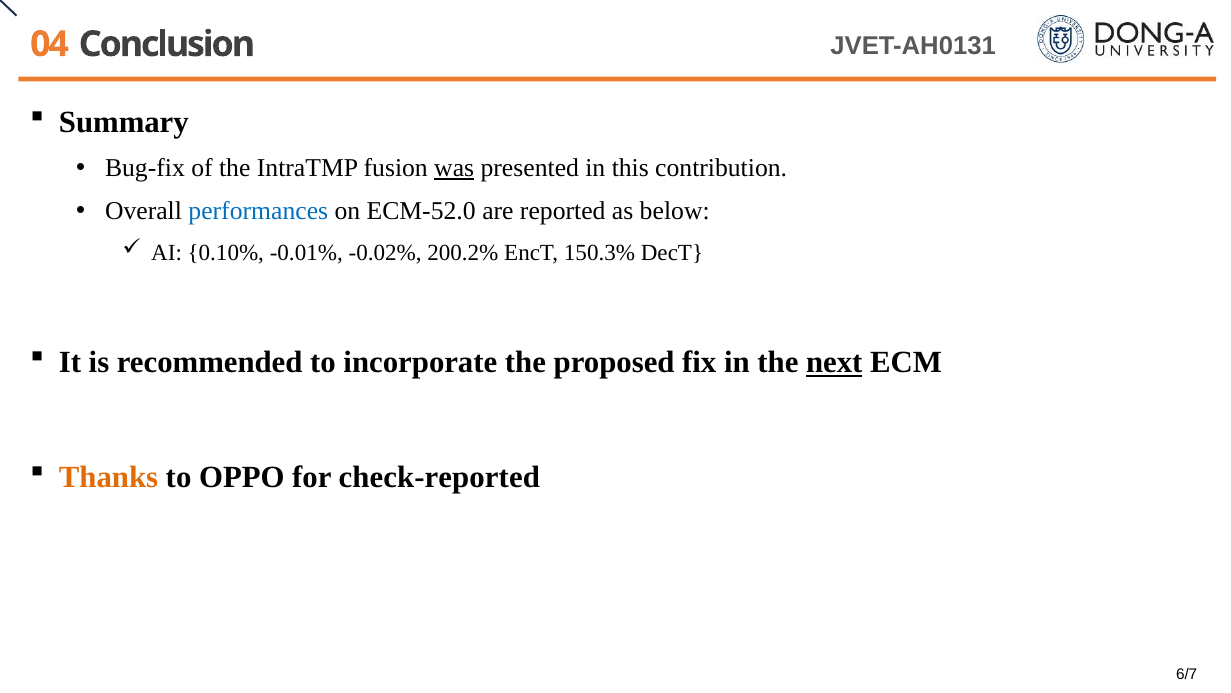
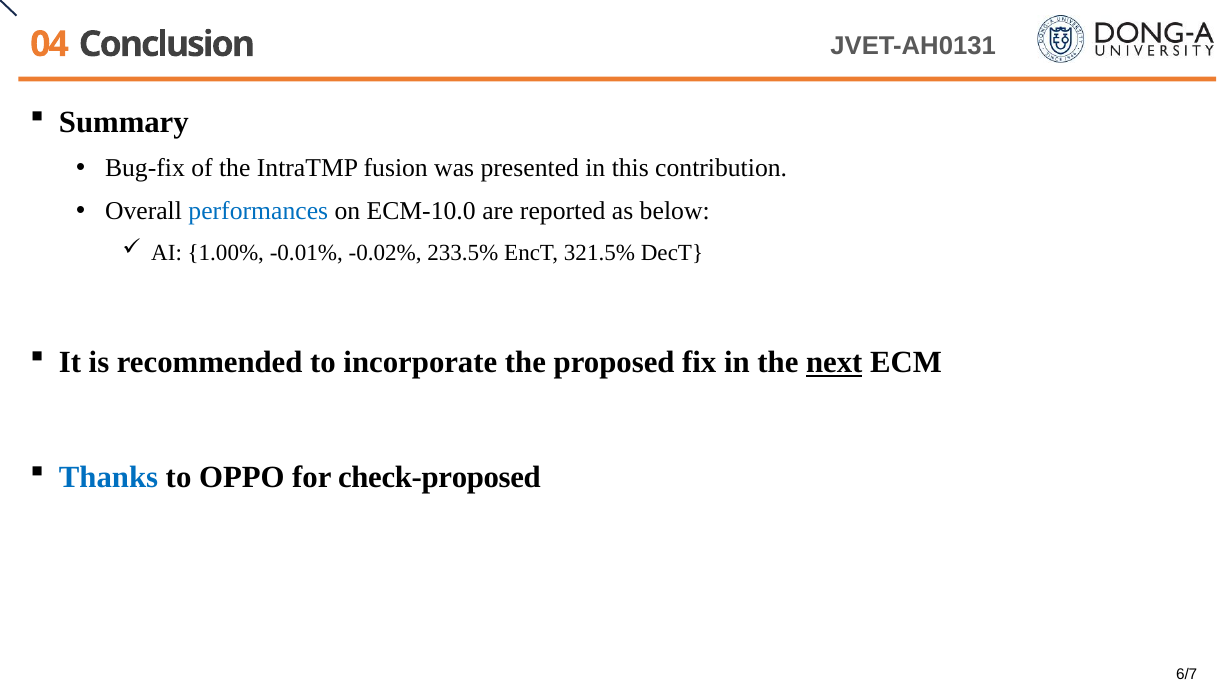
was underline: present -> none (454, 168)
ECM-52.0: ECM-52.0 -> ECM-10.0 (421, 211)
0.10%: 0.10% -> 1.00% (226, 252)
200.2%: 200.2% -> 233.5% (463, 252)
150.3%: 150.3% -> 321.5% (600, 252)
Thanks colour: orange -> blue (109, 477)
check-reported: check-reported -> check-proposed (439, 477)
